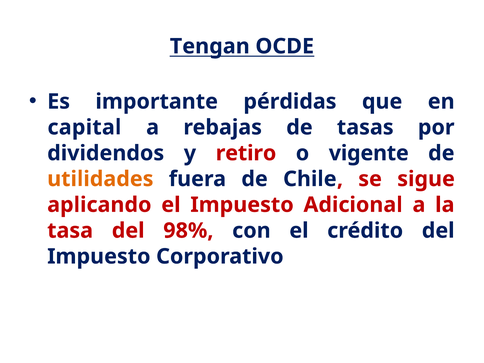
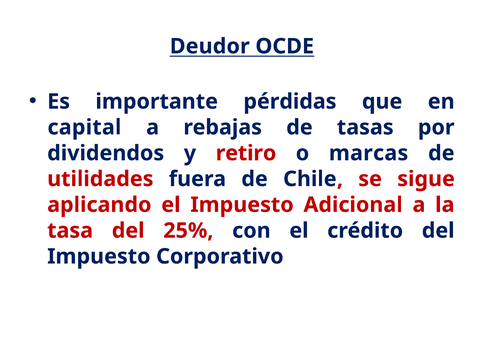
Tengan: Tengan -> Deudor (210, 46)
vigente: vigente -> marcas (369, 153)
utilidades colour: orange -> red (100, 179)
98%: 98% -> 25% (188, 231)
